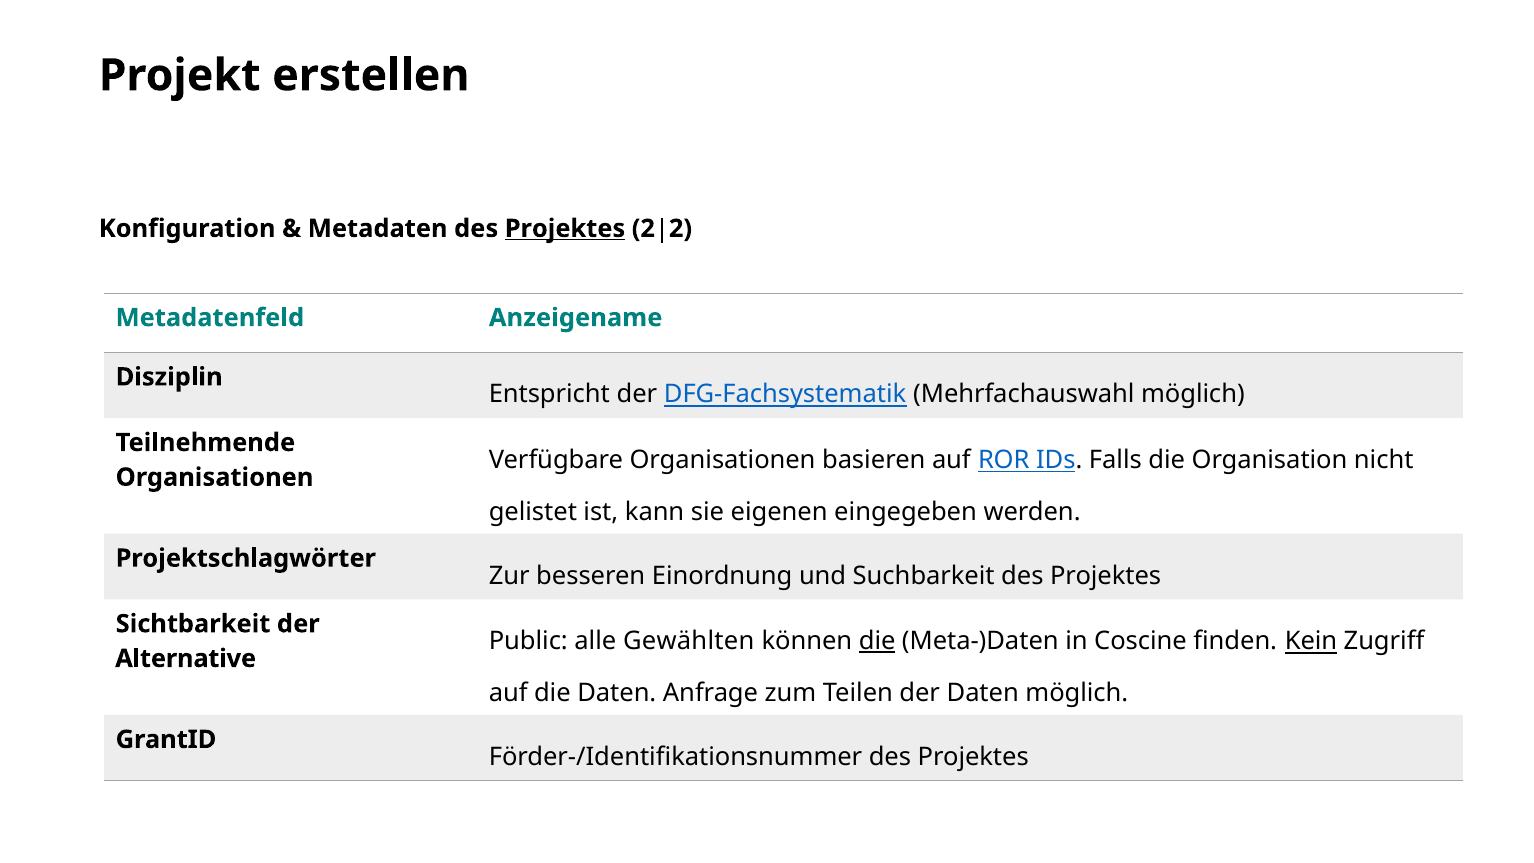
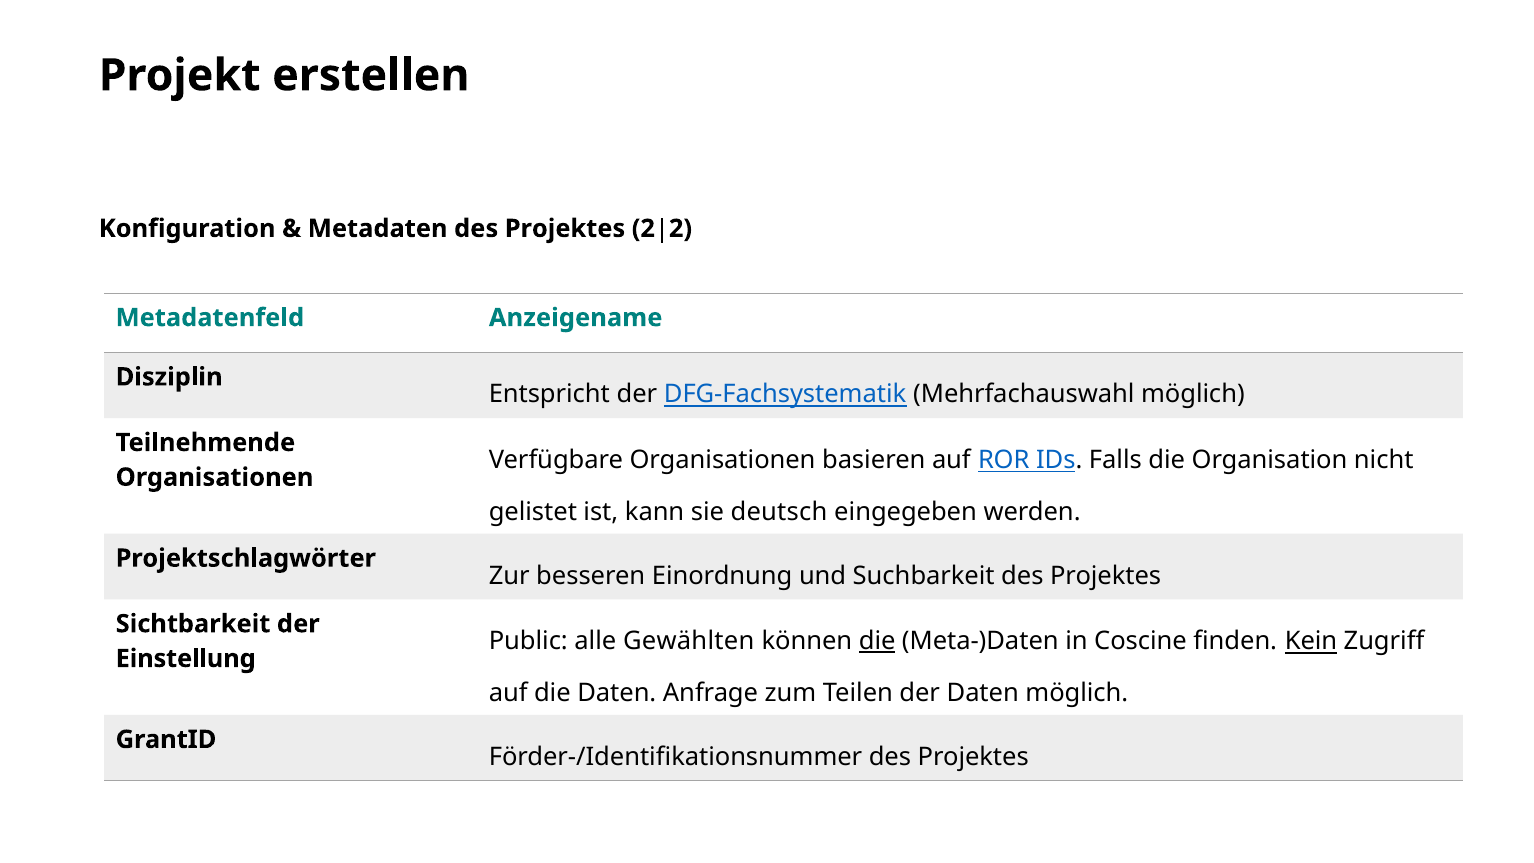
Projektes underline: present -> none (565, 229)
eigenen: eigenen -> deutsch (779, 512)
Alternative: Alternative -> Einstellung (186, 658)
